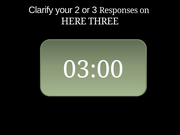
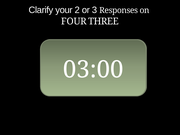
HERE: HERE -> FOUR (74, 21)
